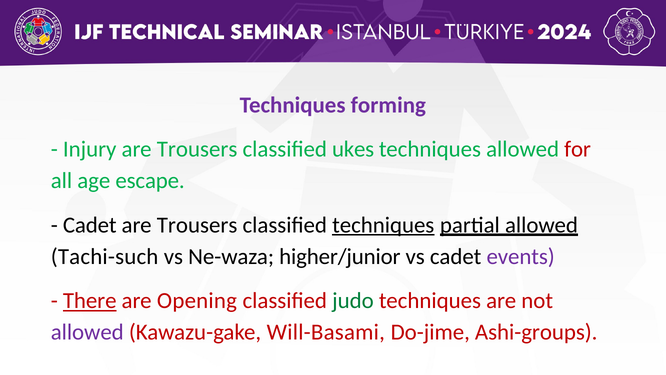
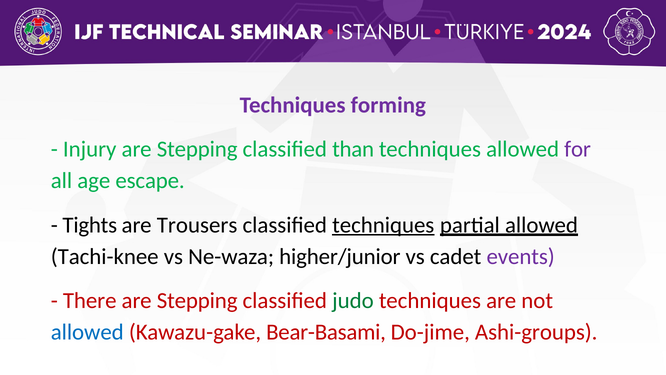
Trousers: Trousers -> Stepping (197, 149)
ukes: ukes -> than (353, 149)
for colour: red -> purple (578, 149)
Cadet: Cadet -> Tights (90, 225)
Tachi-such: Tachi-such -> Tachi-knee (105, 256)
There underline: present -> none (90, 300)
Opening: Opening -> Stepping (197, 300)
allowed colour: purple -> blue (87, 332)
Will-Basami: Will-Basami -> Bear-Basami (326, 332)
